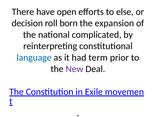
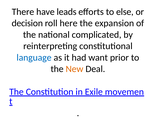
open: open -> leads (67, 12)
born: born -> here (69, 23)
term: term -> want (98, 57)
New colour: purple -> orange (75, 69)
